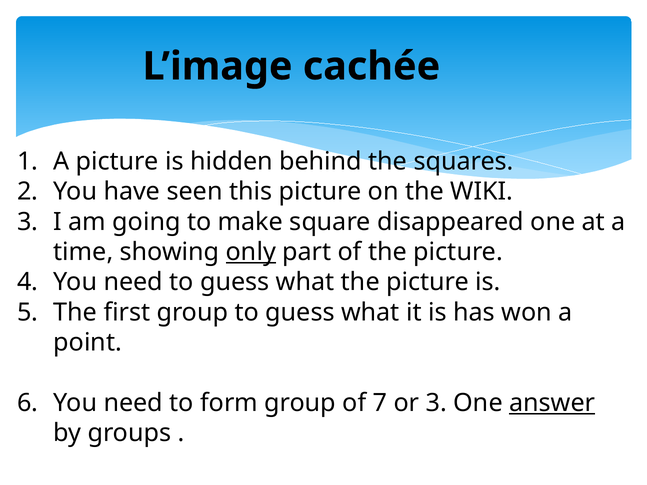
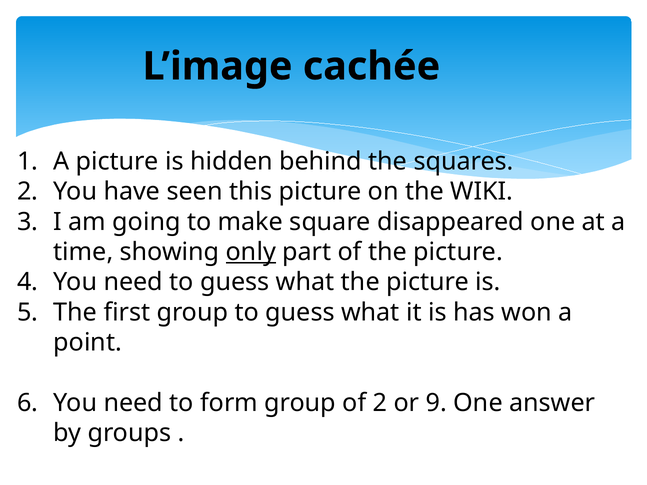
of 7: 7 -> 2 (380, 403)
or 3: 3 -> 9 (436, 403)
answer underline: present -> none (552, 403)
